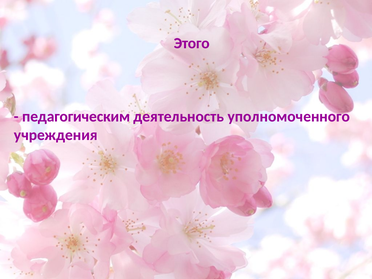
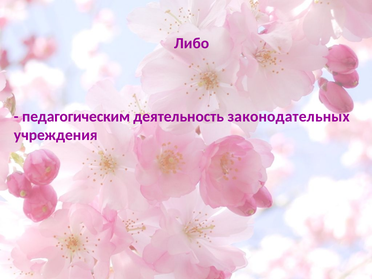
Этого: Этого -> Либо (192, 43)
уполномоченного: уполномоченного -> законодательных (289, 116)
